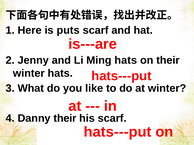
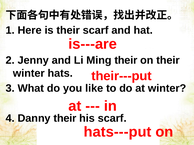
is puts: puts -> their (68, 30)
Ming hats: hats -> their (126, 61)
hats---put: hats---put -> their---put (122, 76)
